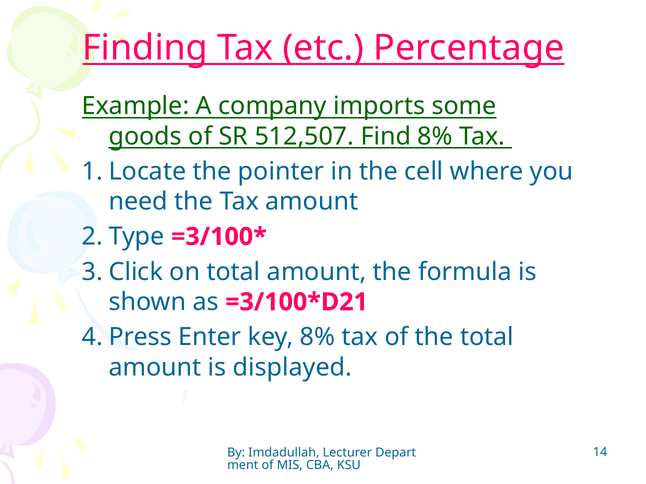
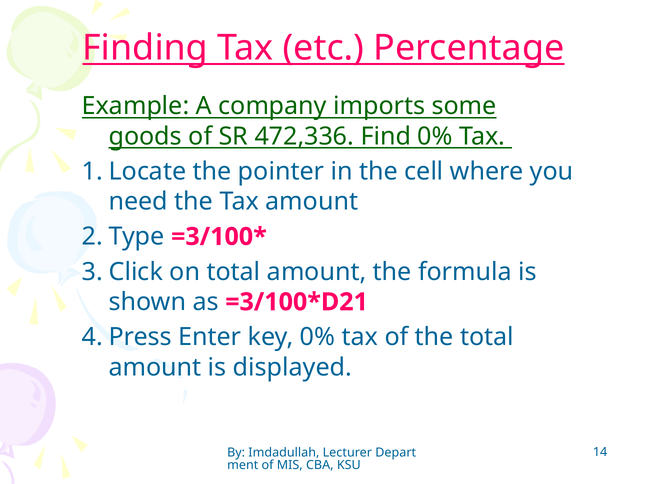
512,507: 512,507 -> 472,336 (304, 136)
Find 8%: 8% -> 0% (435, 136)
key 8%: 8% -> 0% (318, 337)
